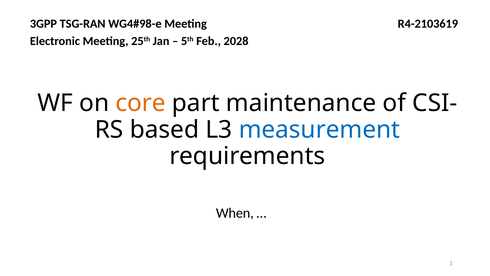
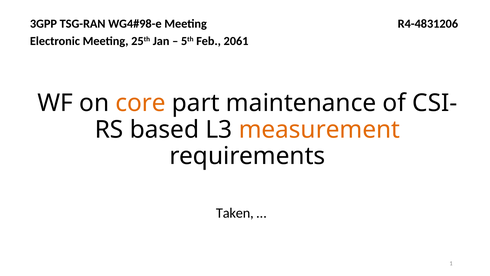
R4-2103619: R4-2103619 -> R4-4831206 (428, 24)
2028: 2028 -> 2061 (236, 41)
measurement colour: blue -> orange (319, 129)
When: When -> Taken (235, 213)
